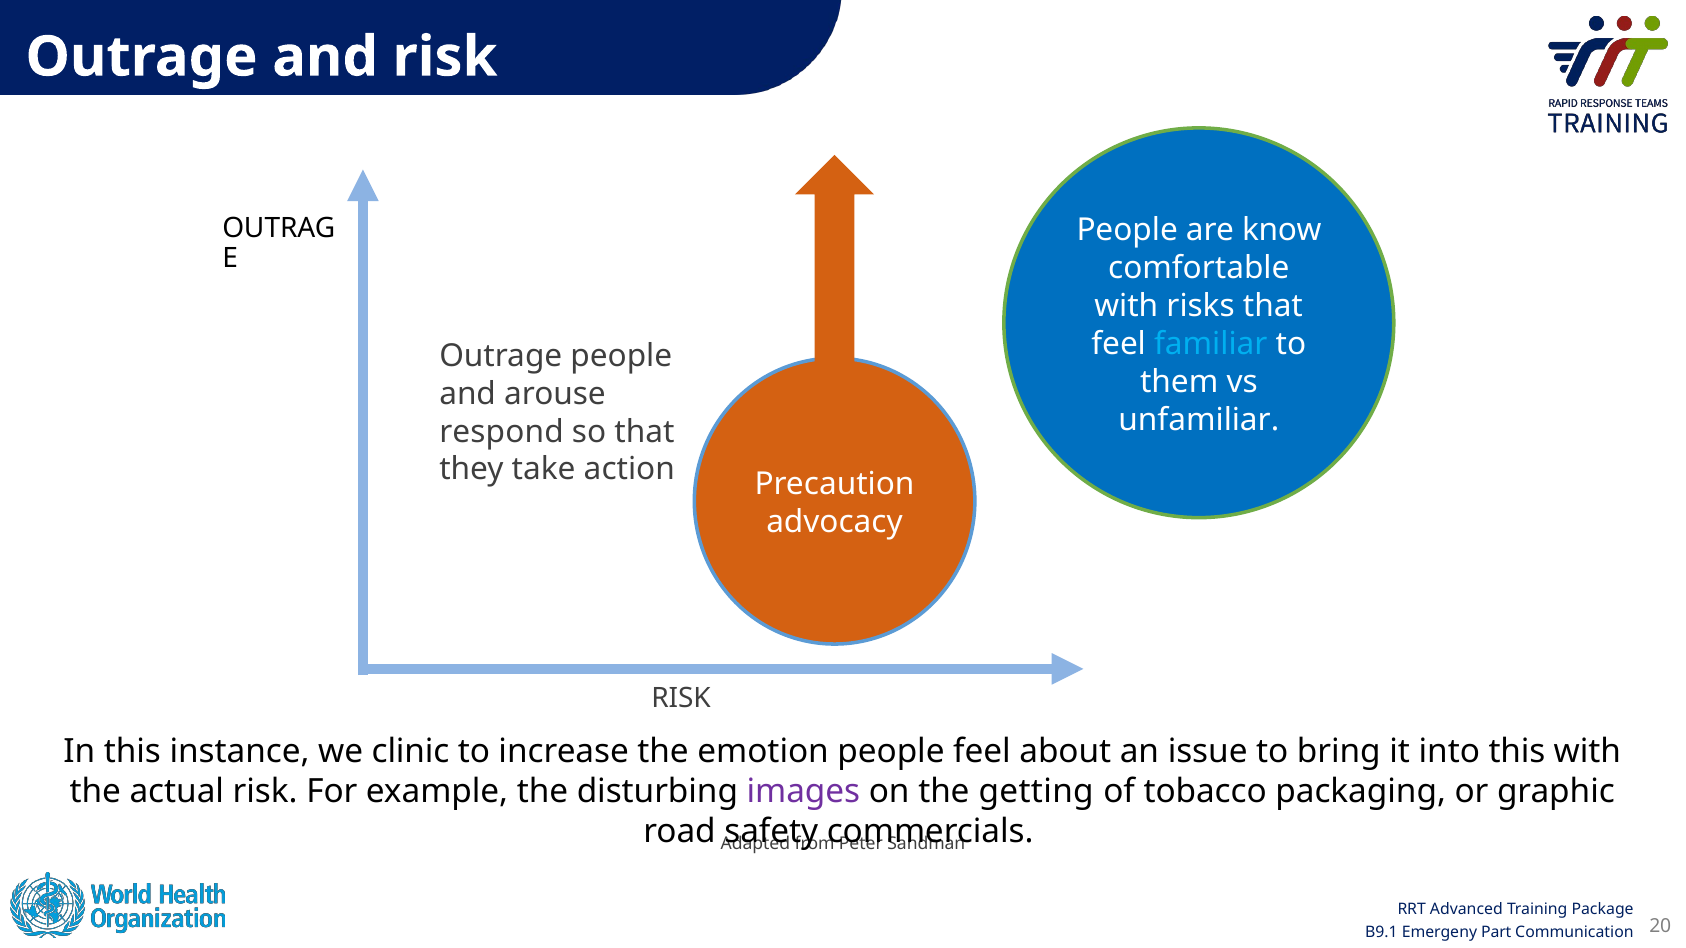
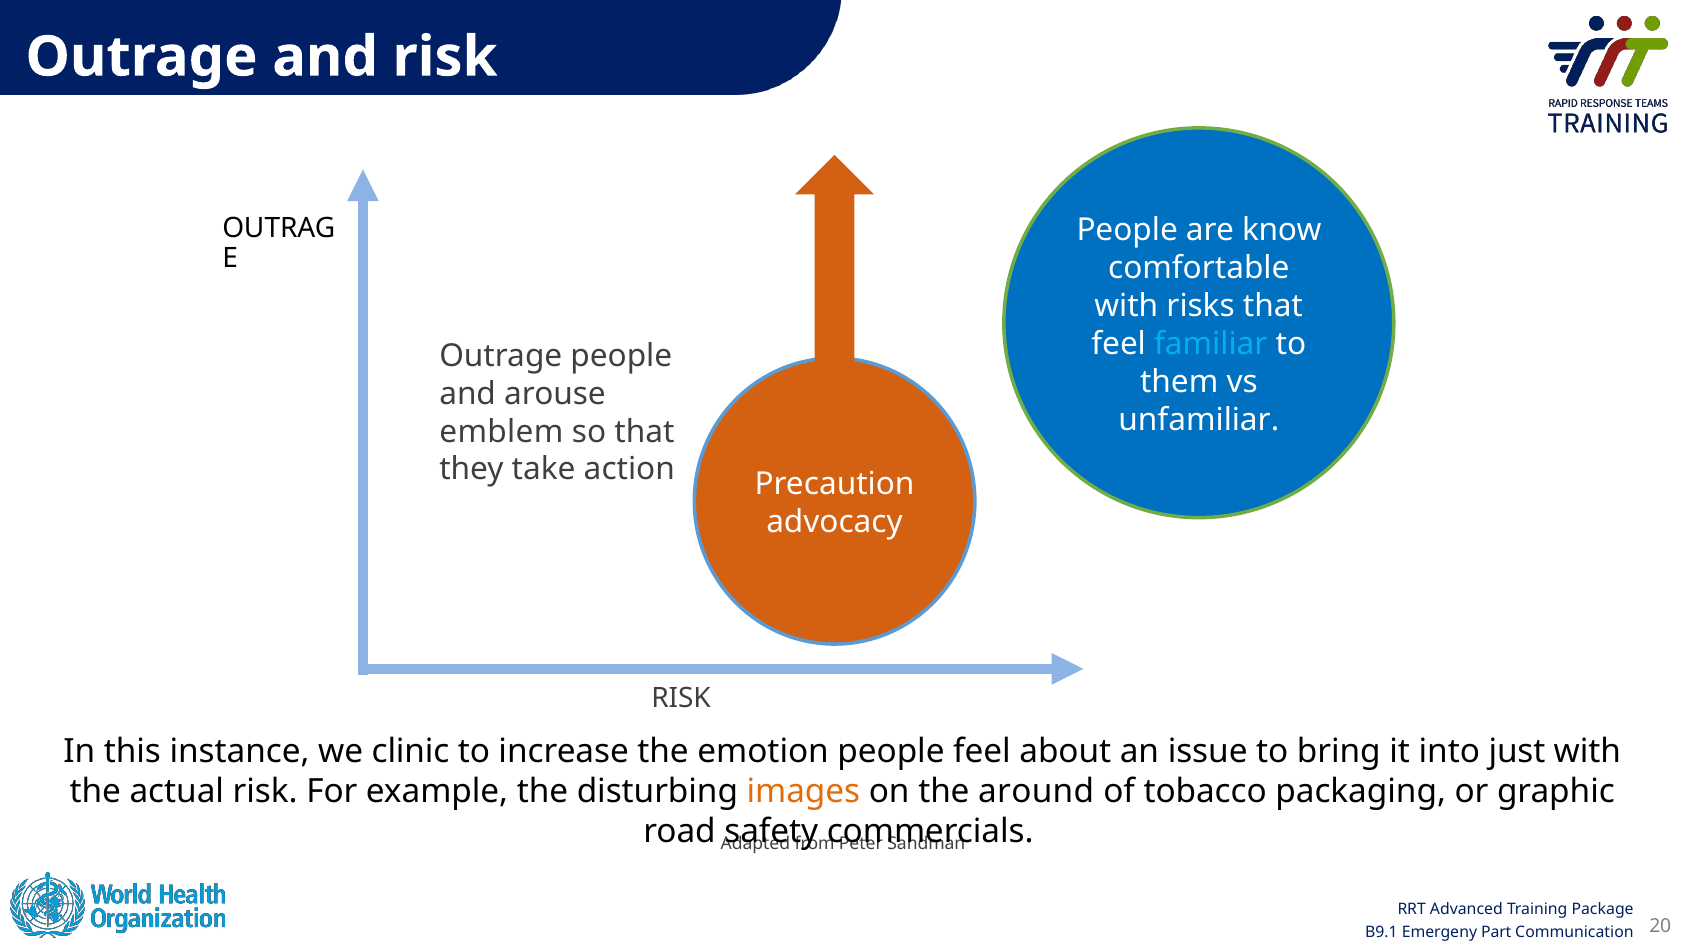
respond: respond -> emblem (501, 432)
into this: this -> just (1517, 752)
images colour: purple -> orange (803, 792)
getting: getting -> around (1036, 792)
